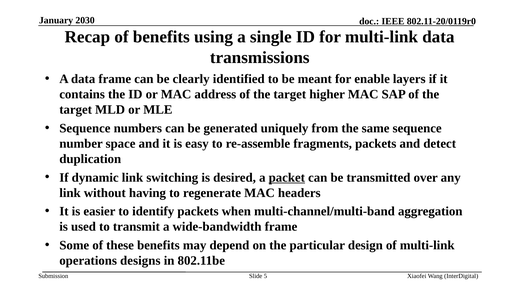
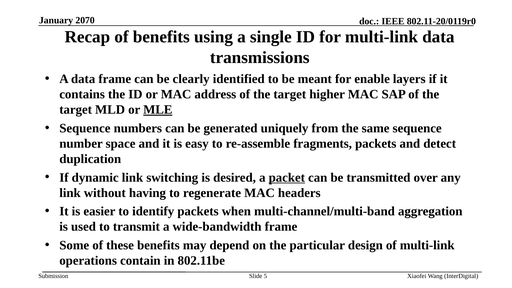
2030: 2030 -> 2070 (85, 20)
MLE underline: none -> present (158, 110)
designs: designs -> contain (140, 261)
